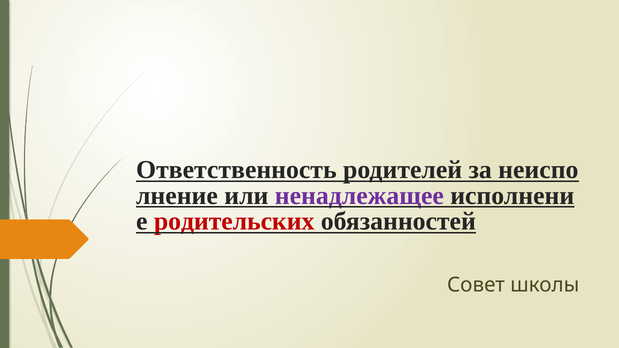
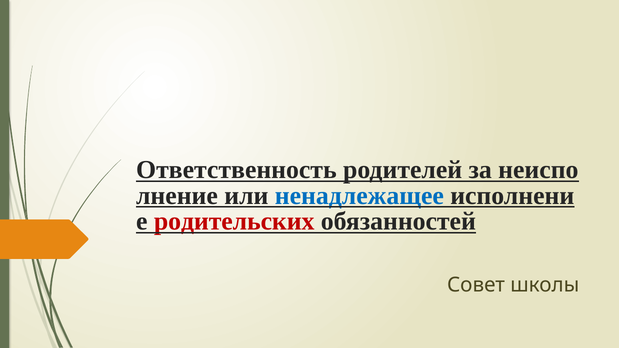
ненадлежащее colour: purple -> blue (359, 196)
